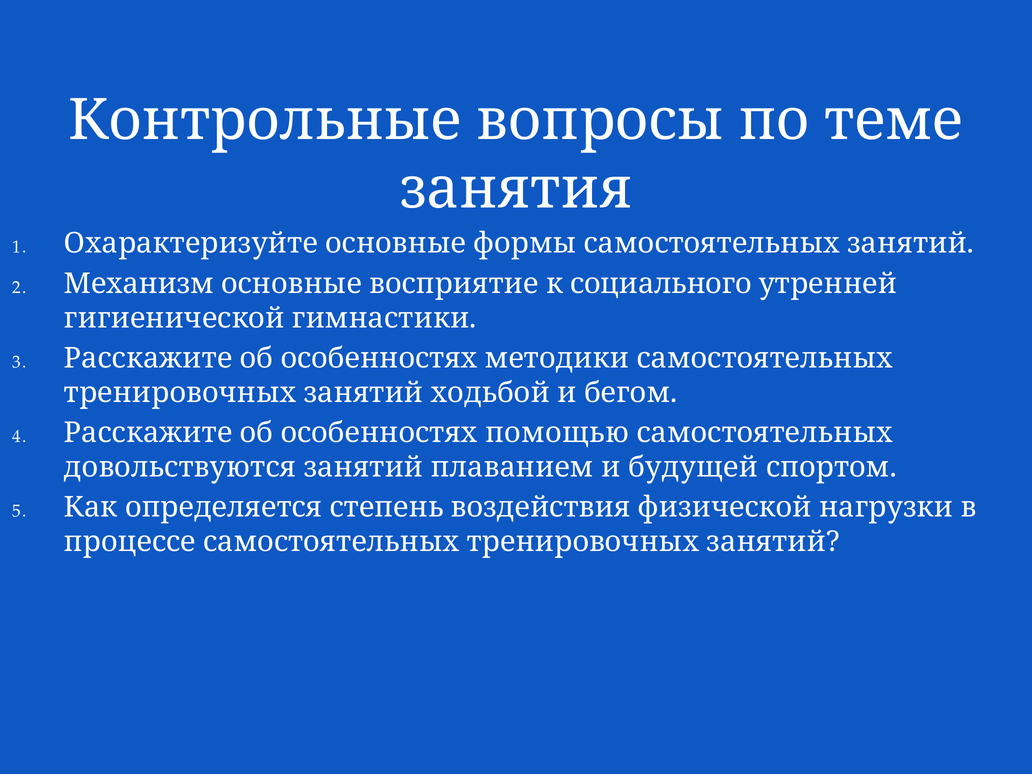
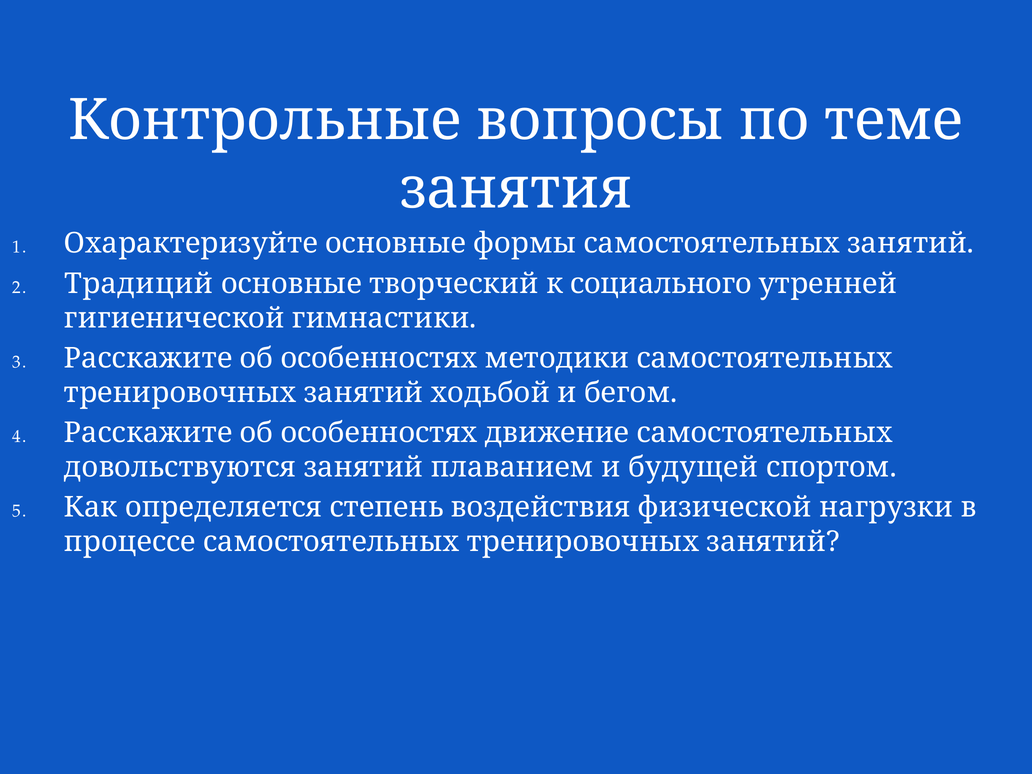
Механизм: Механизм -> Традиций (139, 284)
восприятие: восприятие -> творческий (454, 284)
помощью: помощью -> движение (557, 433)
